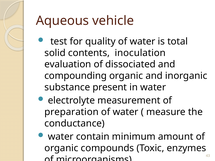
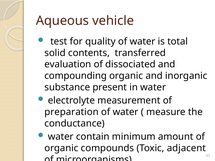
inoculation: inoculation -> transferred (140, 53)
enzymes: enzymes -> adjacent (186, 148)
